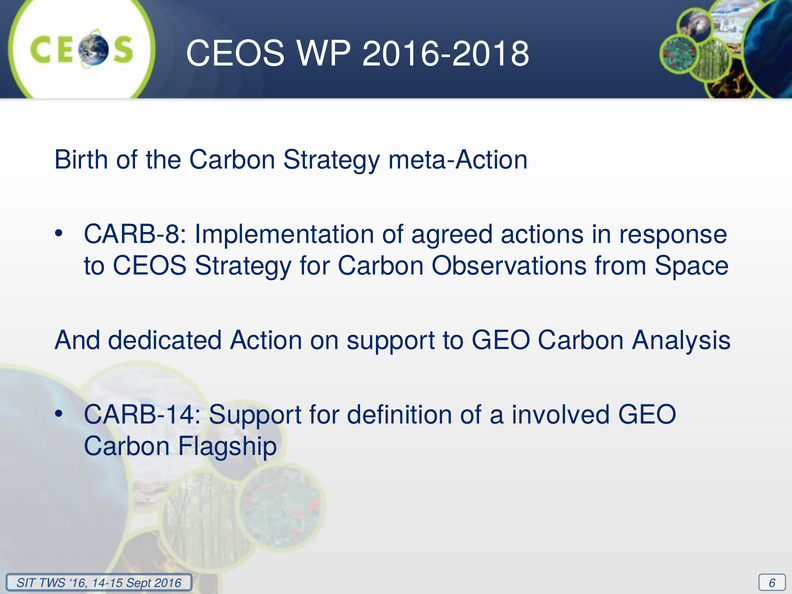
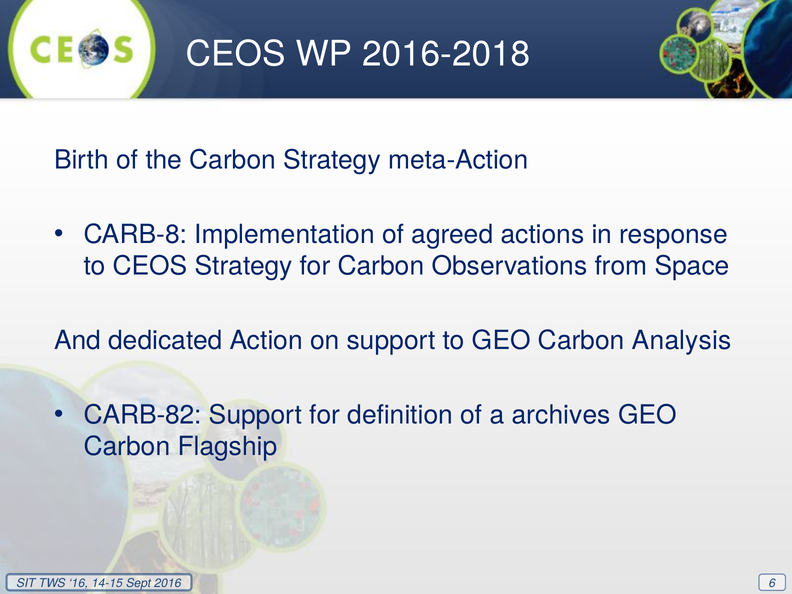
CARB-14: CARB-14 -> CARB-82 (143, 415)
involved: involved -> archives (561, 415)
